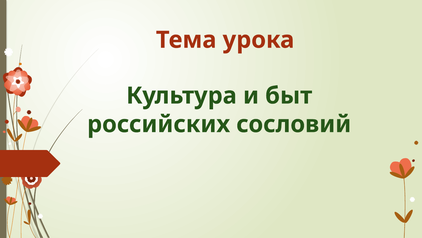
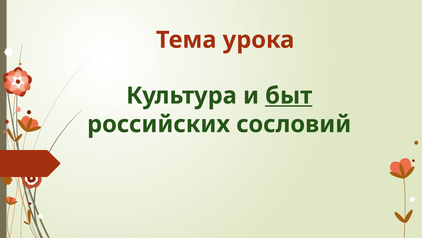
быт underline: none -> present (289, 95)
